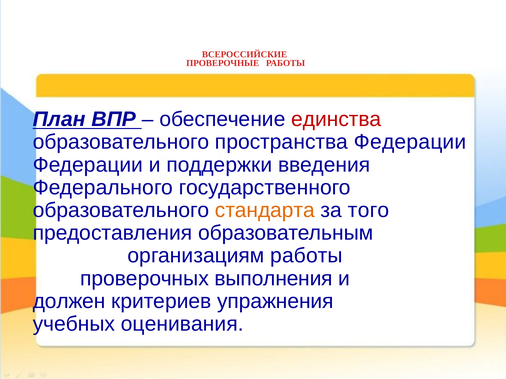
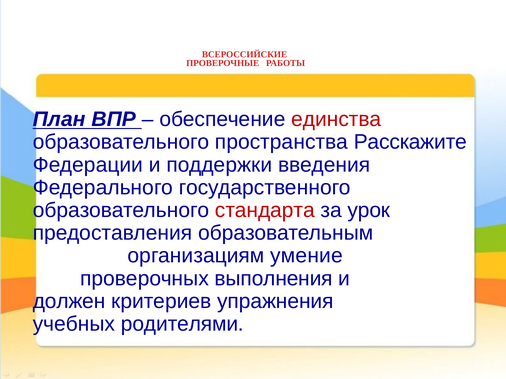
пространства Федерации: Федерации -> Расскажите (410, 142)
стандарта colour: orange -> red (265, 211)
того: того -> урок (369, 211)
организациям работы: работы -> умение (306, 256)
оценивания: оценивания -> родителями (182, 324)
